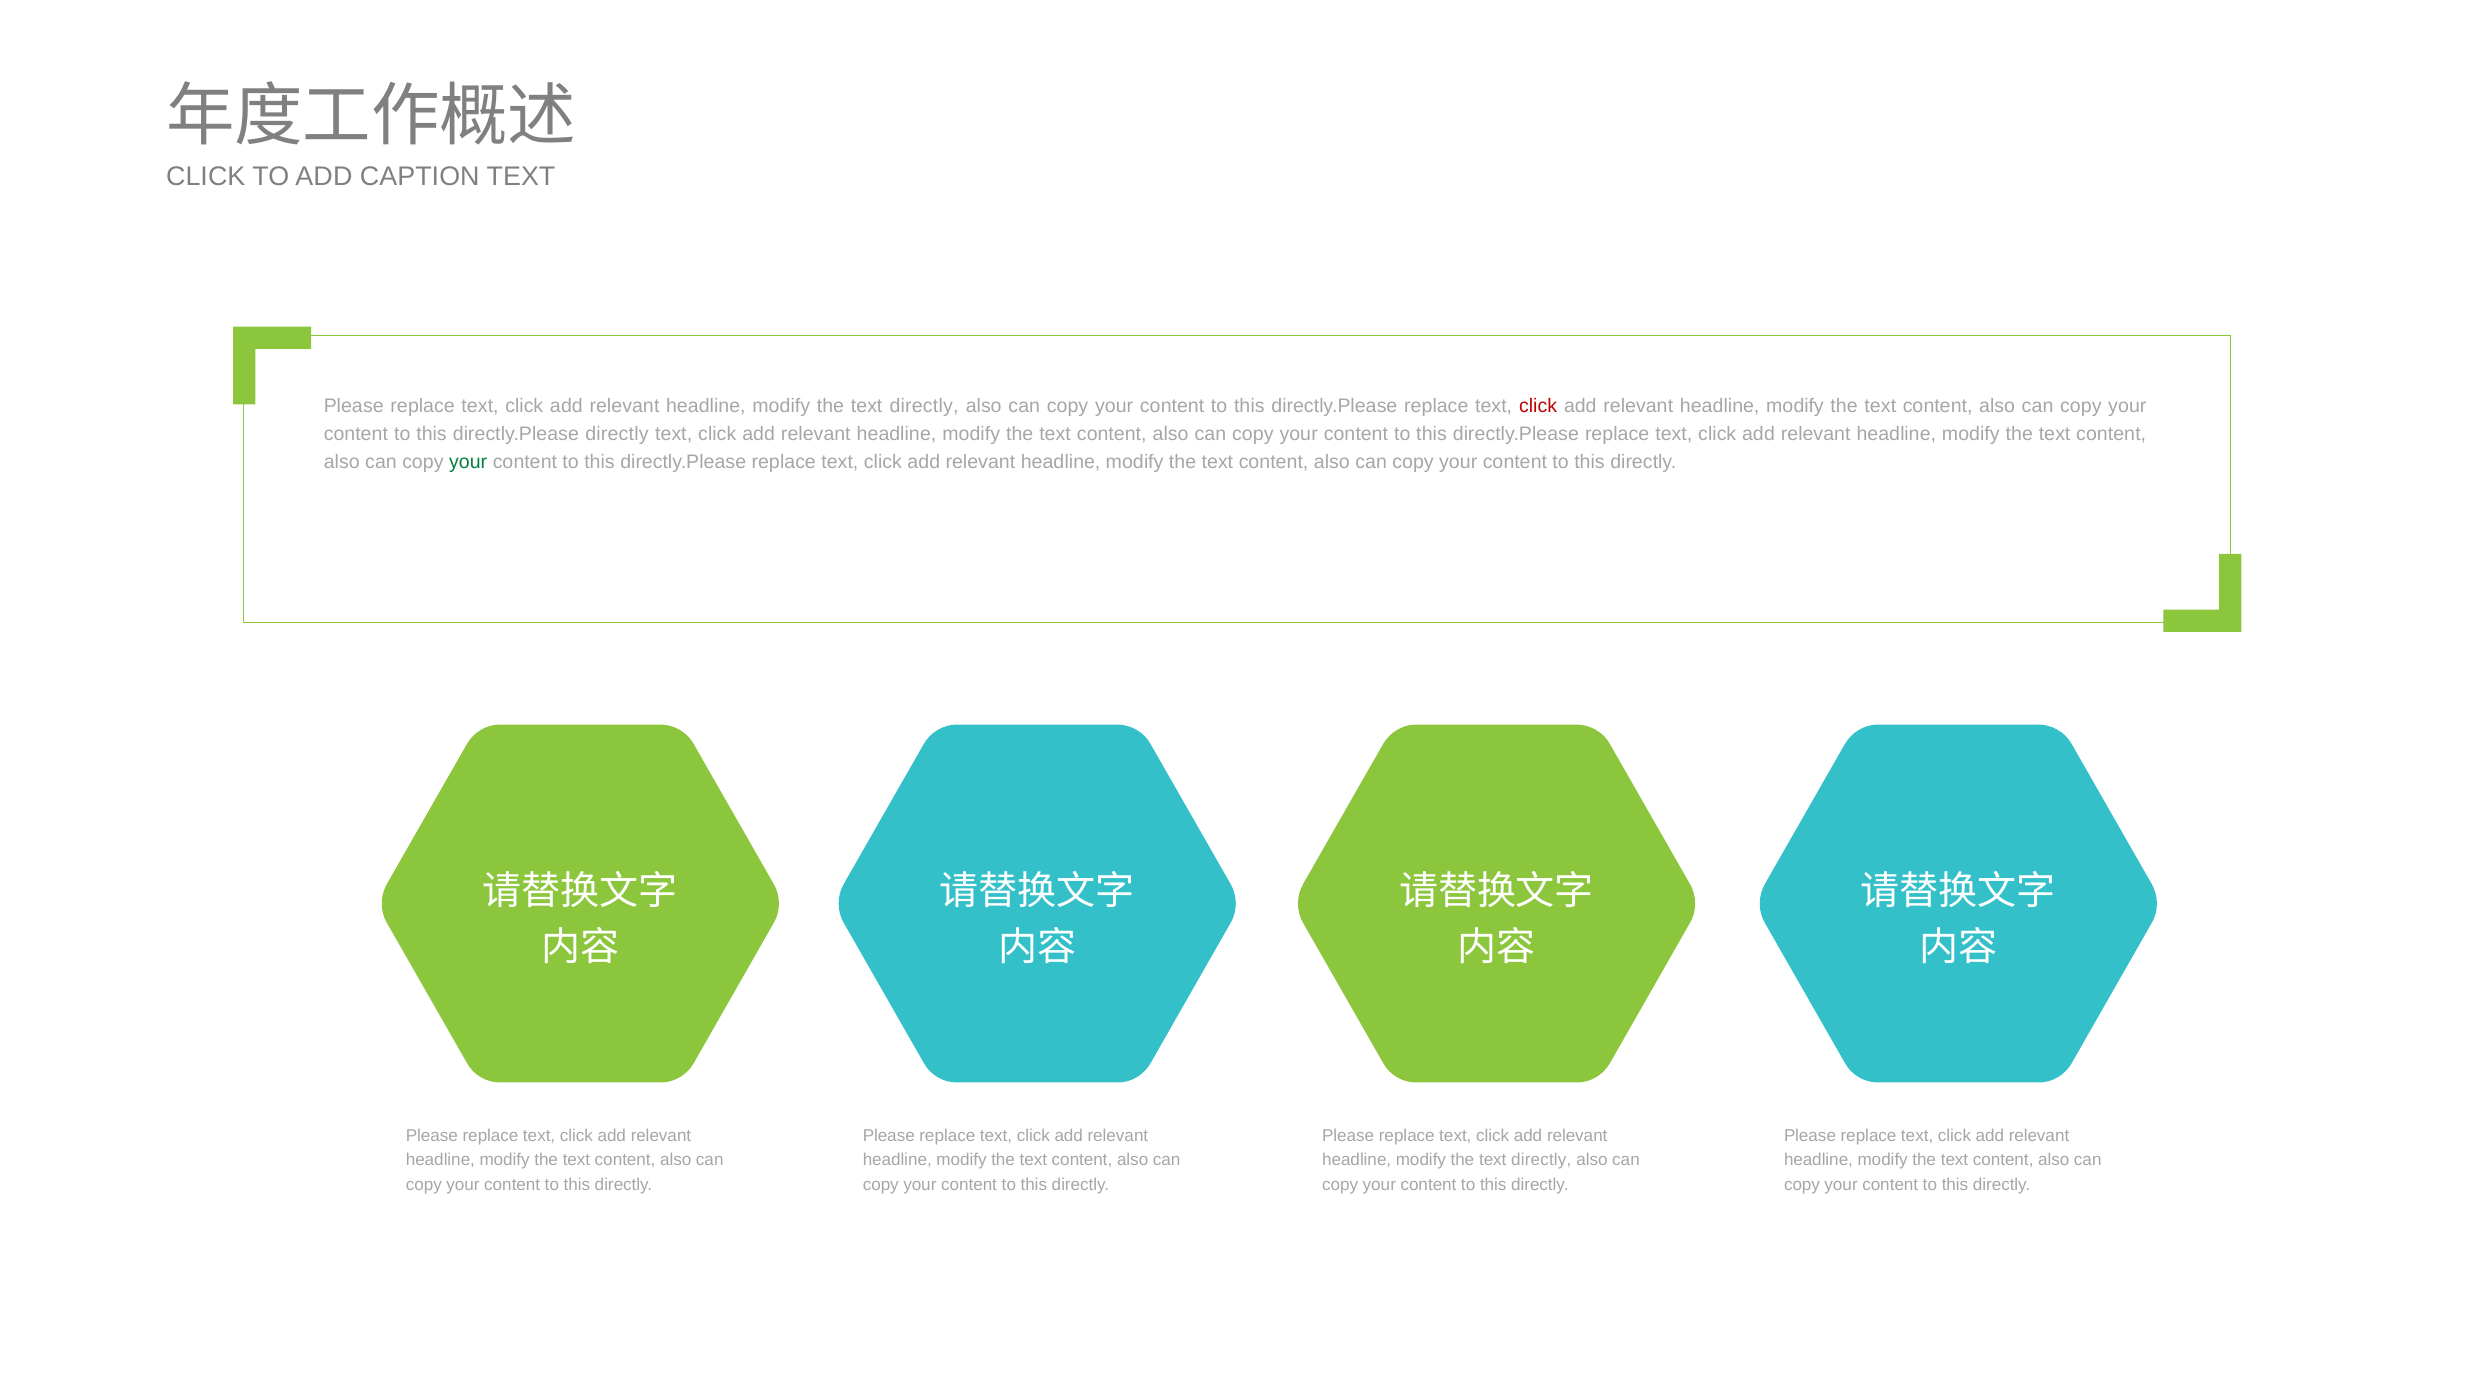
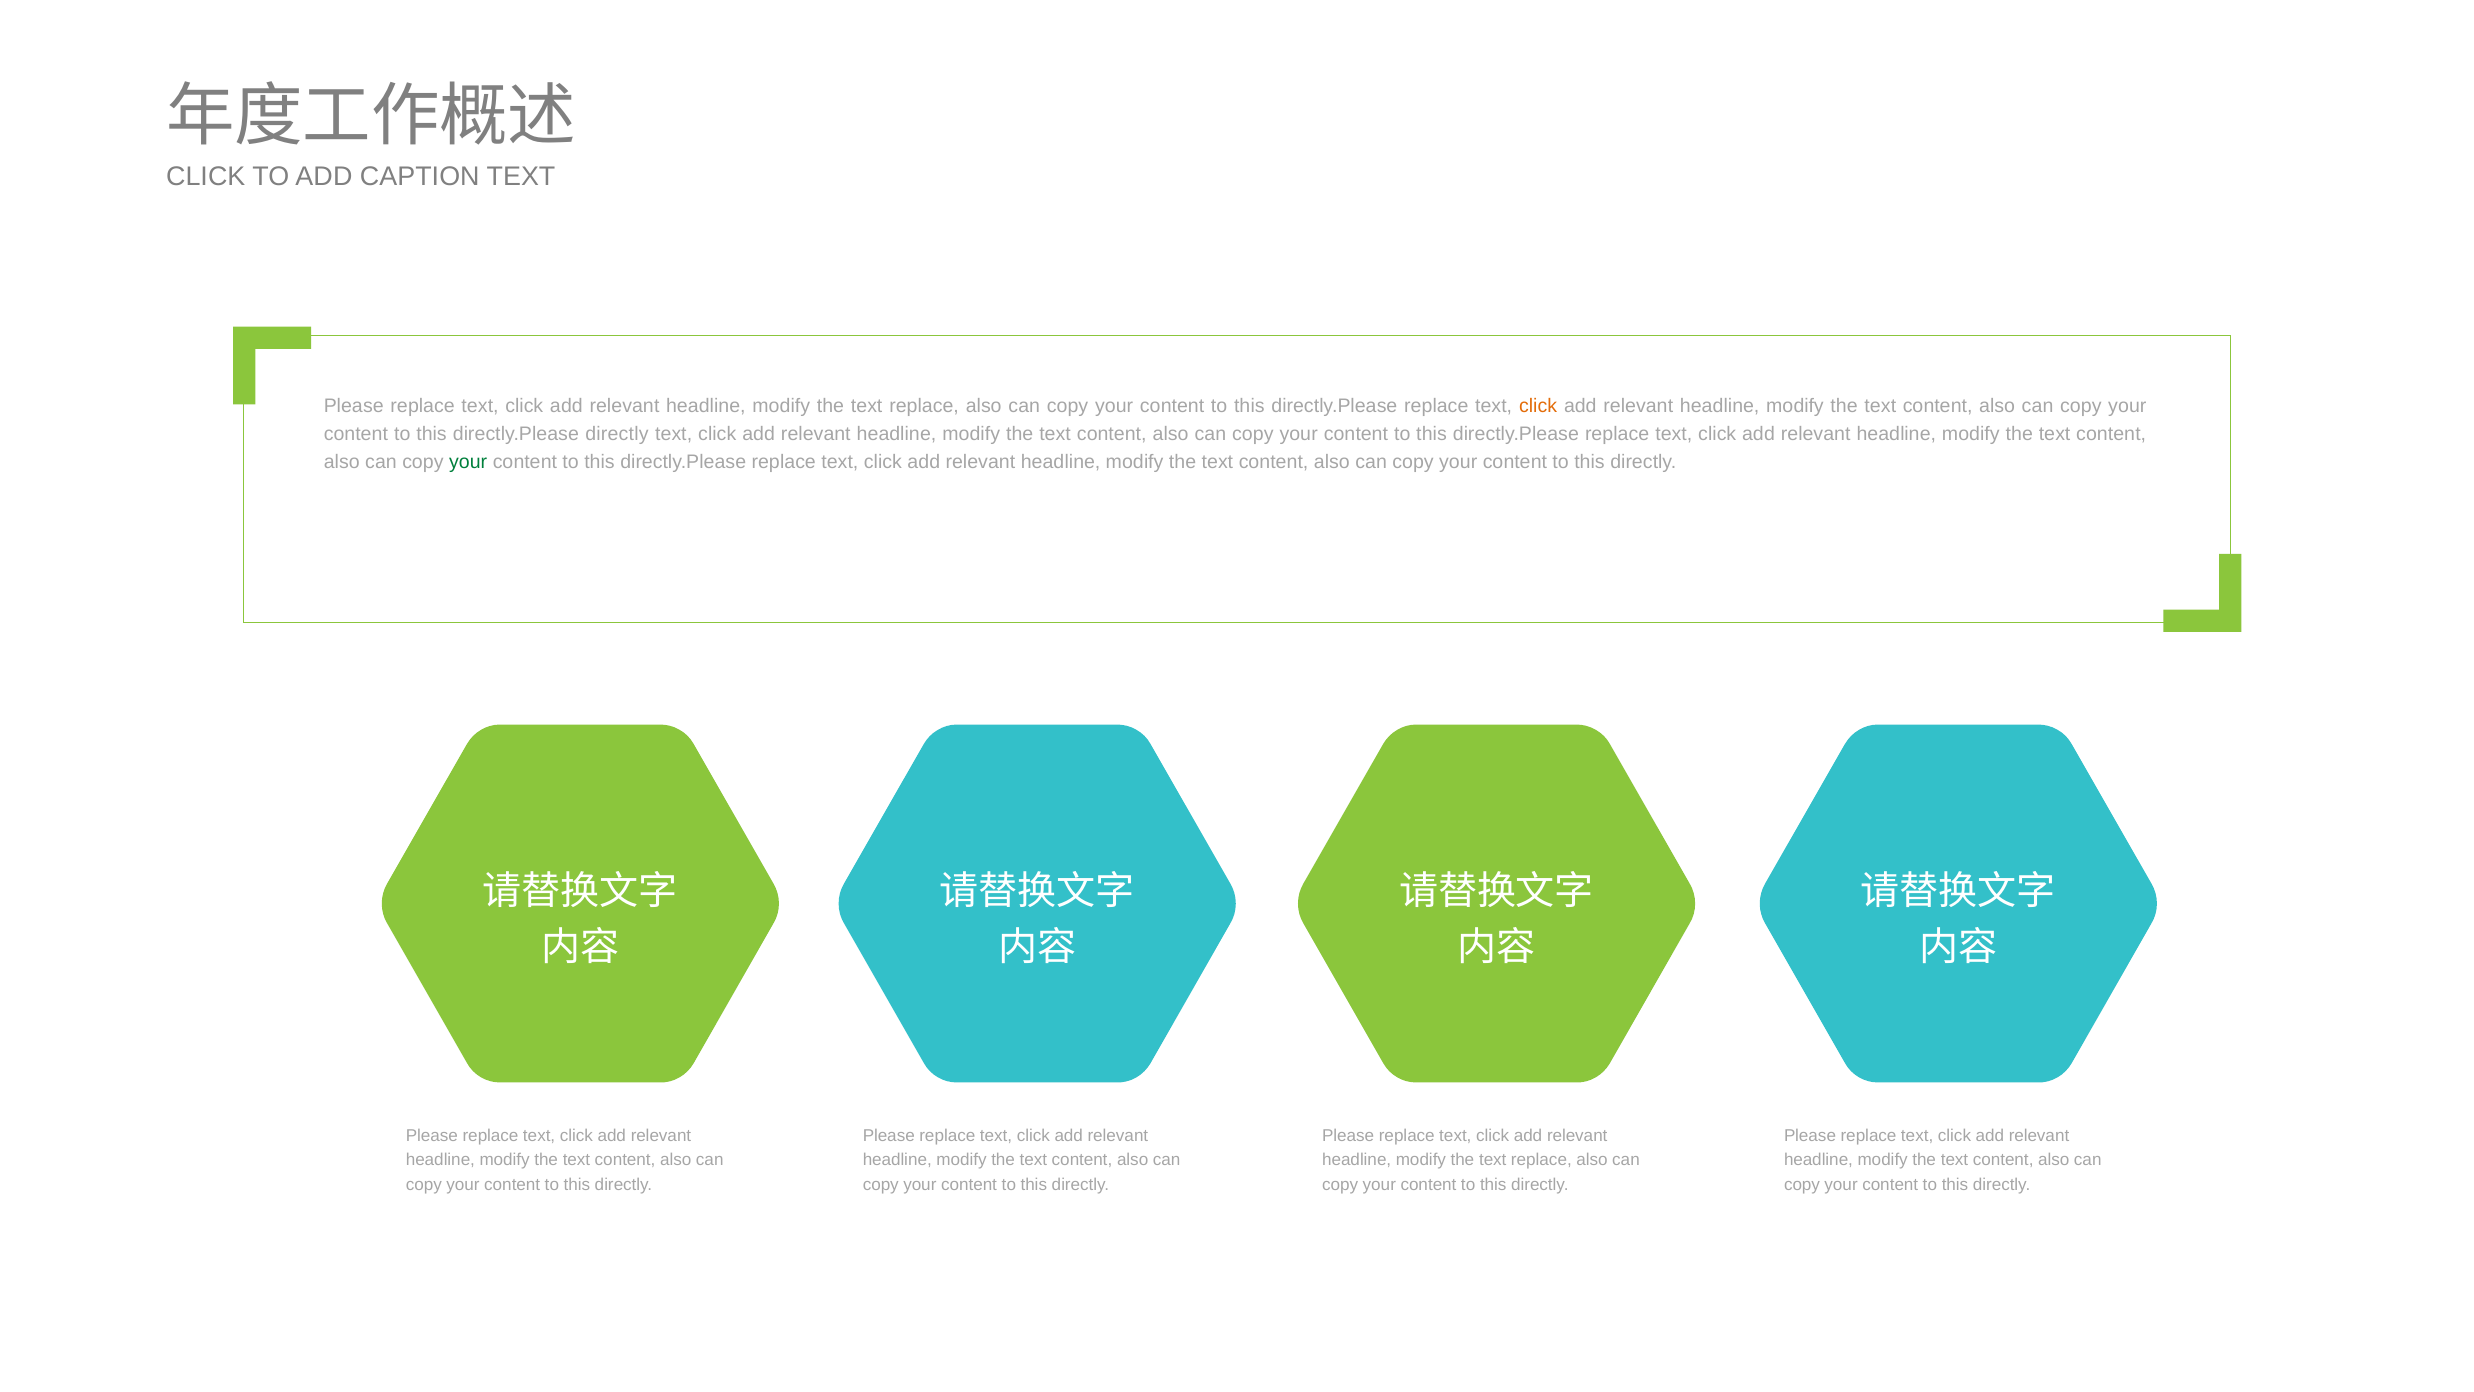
directly: directly -> replace (924, 406)
click colour: red -> orange (1538, 406)
directly: directly -> replace (1541, 1160)
